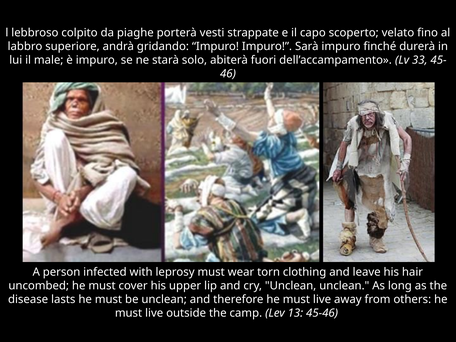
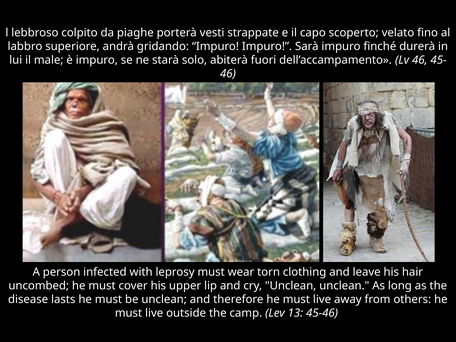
Lv 33: 33 -> 46 (420, 60)
